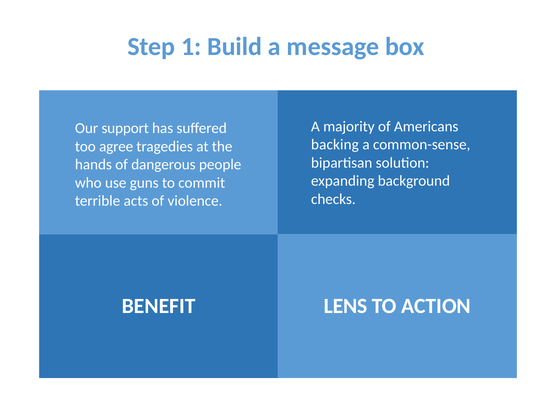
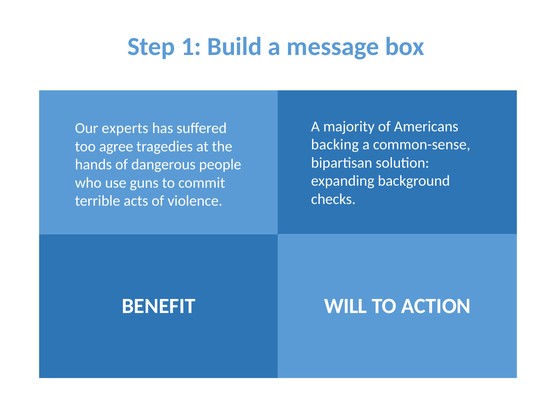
support: support -> experts (125, 128)
LENS: LENS -> WILL (346, 306)
